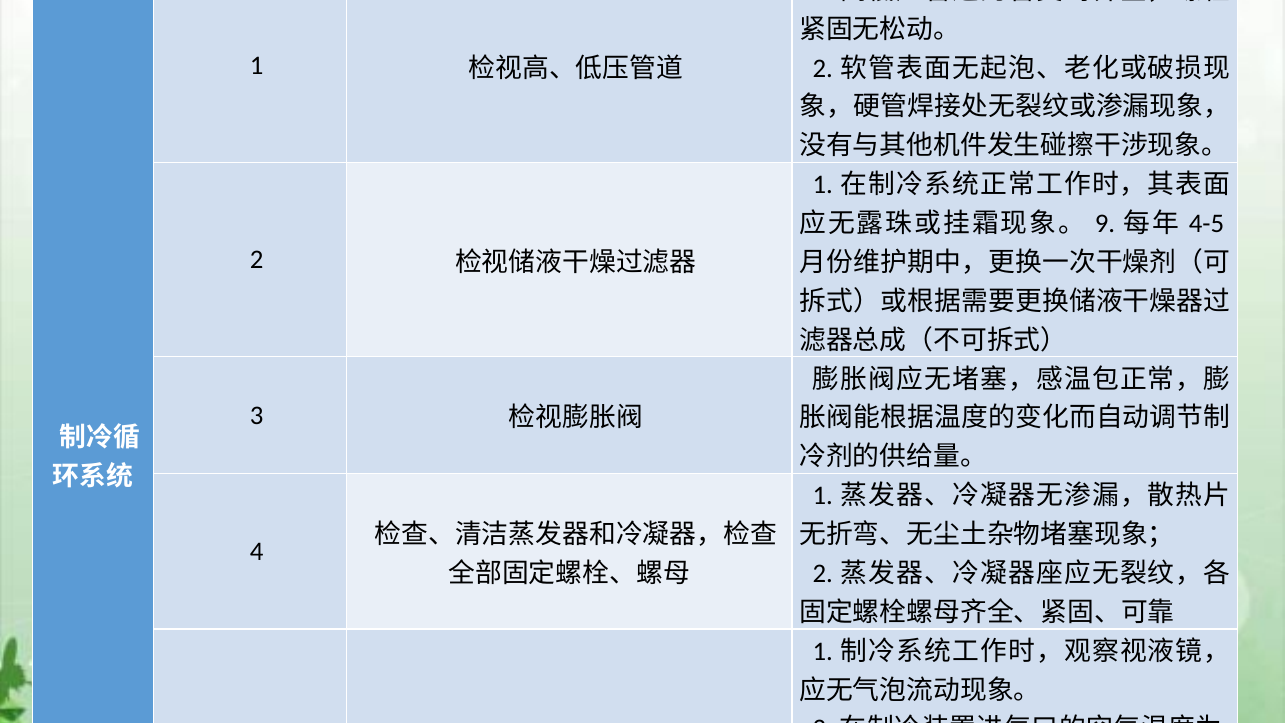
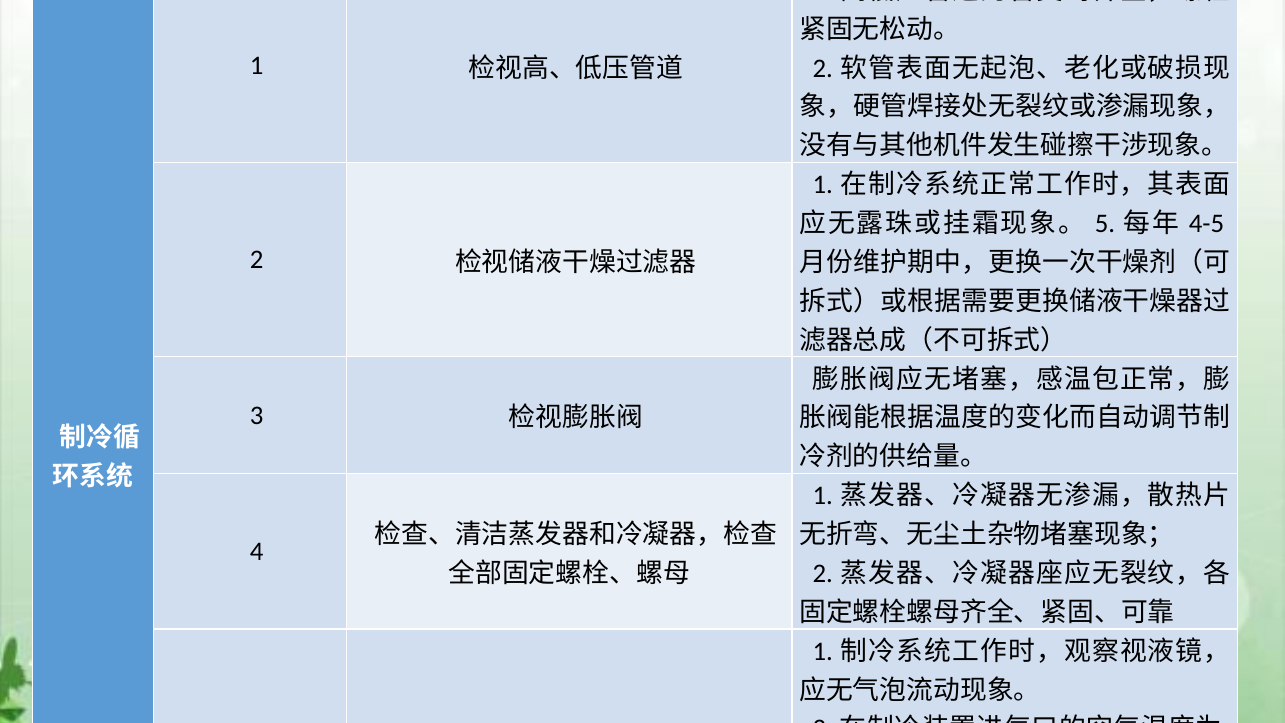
9: 9 -> 5 (1105, 224)
